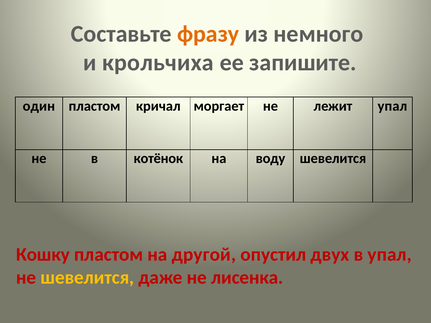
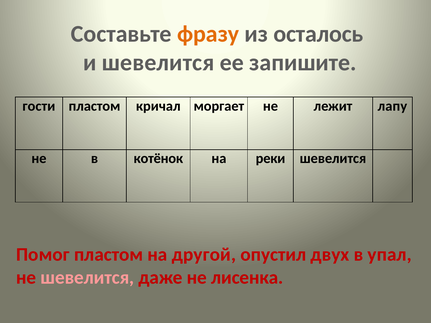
немного: немного -> осталось (318, 34)
и крольчиха: крольчиха -> шевелится (158, 63)
один: один -> гости (39, 106)
лежит упал: упал -> лапу (392, 106)
воду: воду -> реки (270, 159)
Кошку: Кошку -> Помог (43, 255)
шевелится colour: yellow -> pink (87, 278)
